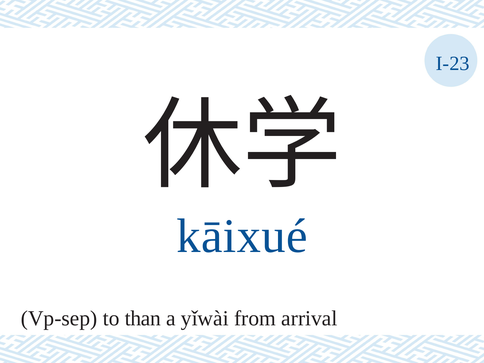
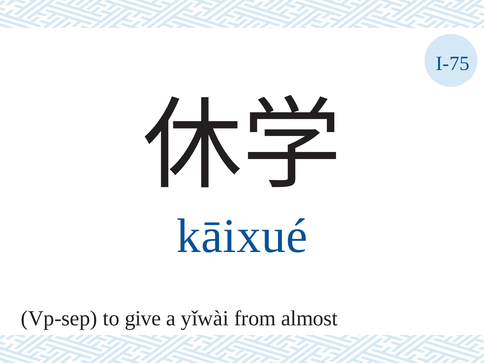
I-23: I-23 -> I-75 (453, 63)
than: than -> give (143, 318)
arrival: arrival -> almost (309, 318)
